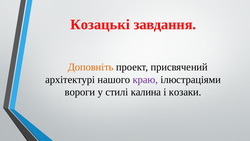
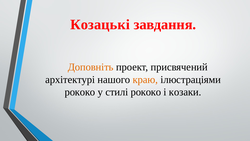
краю colour: purple -> orange (145, 79)
вороги: вороги -> рококо (80, 92)
стилі калина: калина -> рококо (146, 92)
